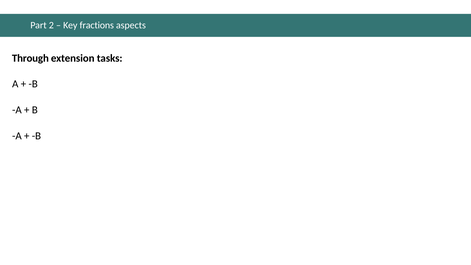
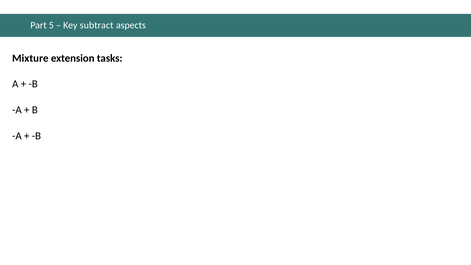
2: 2 -> 5 (51, 25)
fractions: fractions -> subtract (97, 25)
Through: Through -> Mixture (30, 58)
